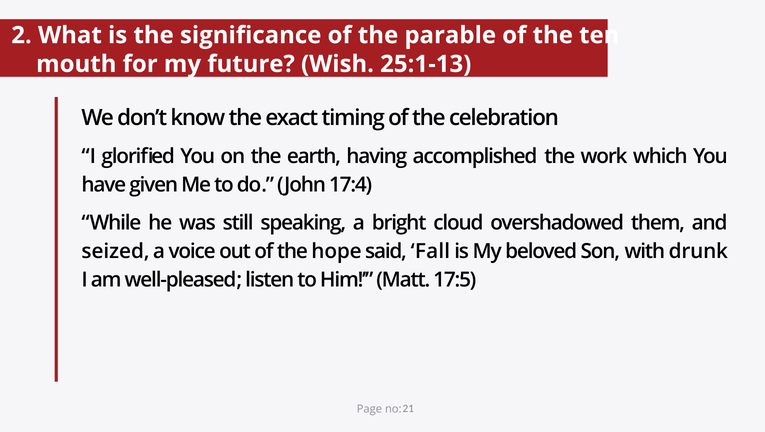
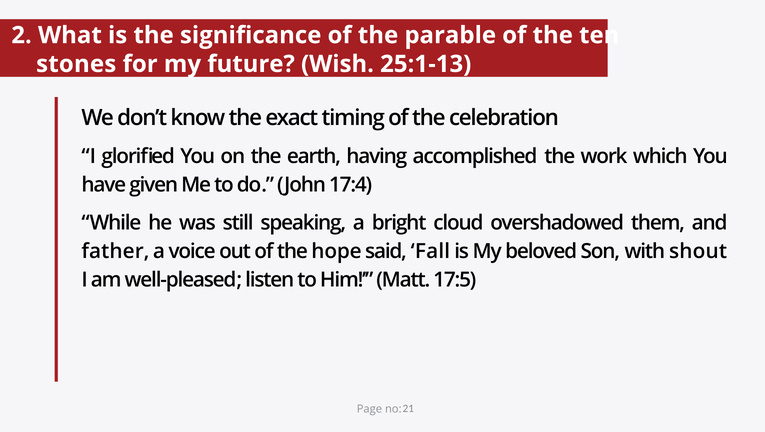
mouth: mouth -> stones (76, 64)
seized: seized -> father (115, 251)
drunk: drunk -> shout (698, 251)
